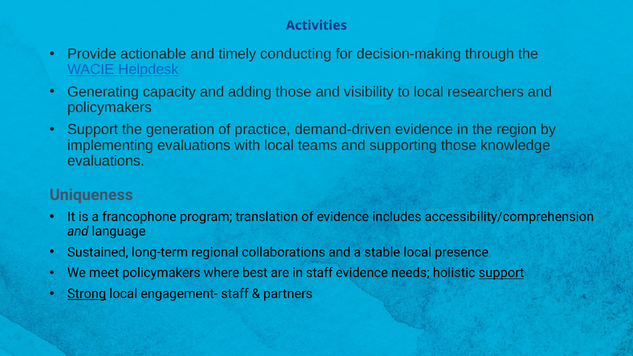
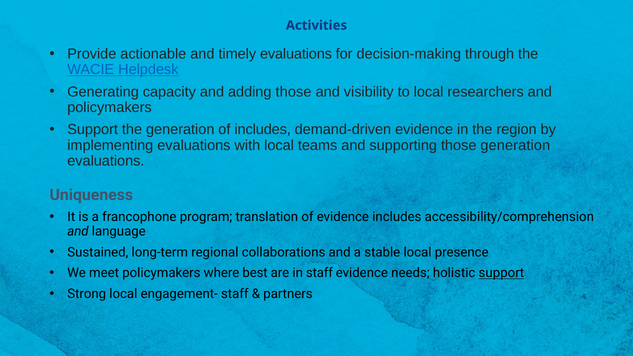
timely conducting: conducting -> evaluations (296, 54)
of practice: practice -> includes (263, 130)
those knowledge: knowledge -> generation (515, 145)
Strong underline: present -> none (87, 294)
